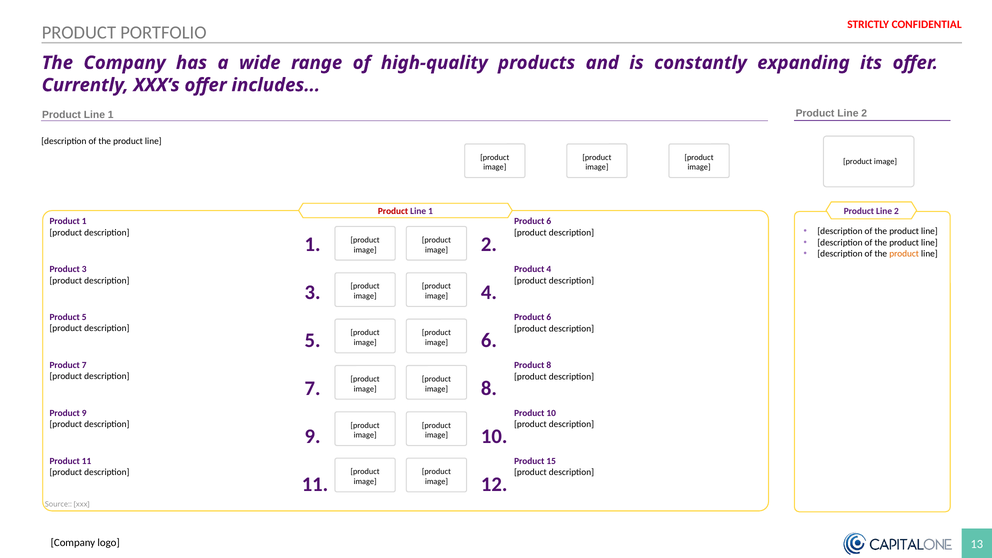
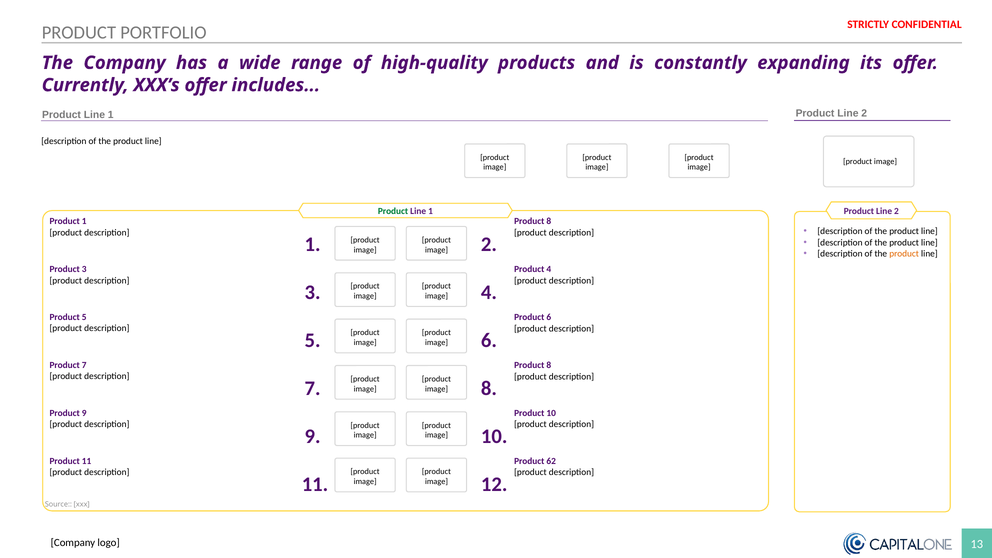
Product colour: red -> green (393, 211)
6: 6 -> 8 (549, 221)
15: 15 -> 62 (551, 461)
